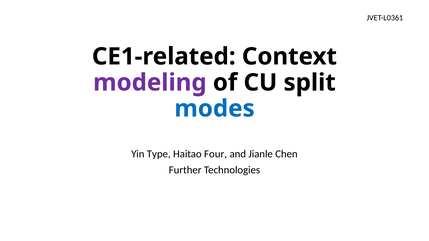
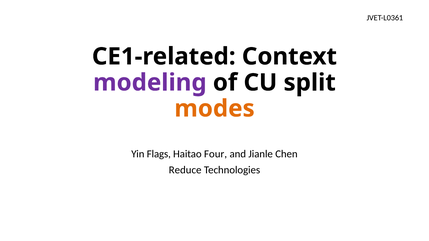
modes colour: blue -> orange (214, 109)
Type: Type -> Flags (159, 154)
Further: Further -> Reduce (185, 170)
